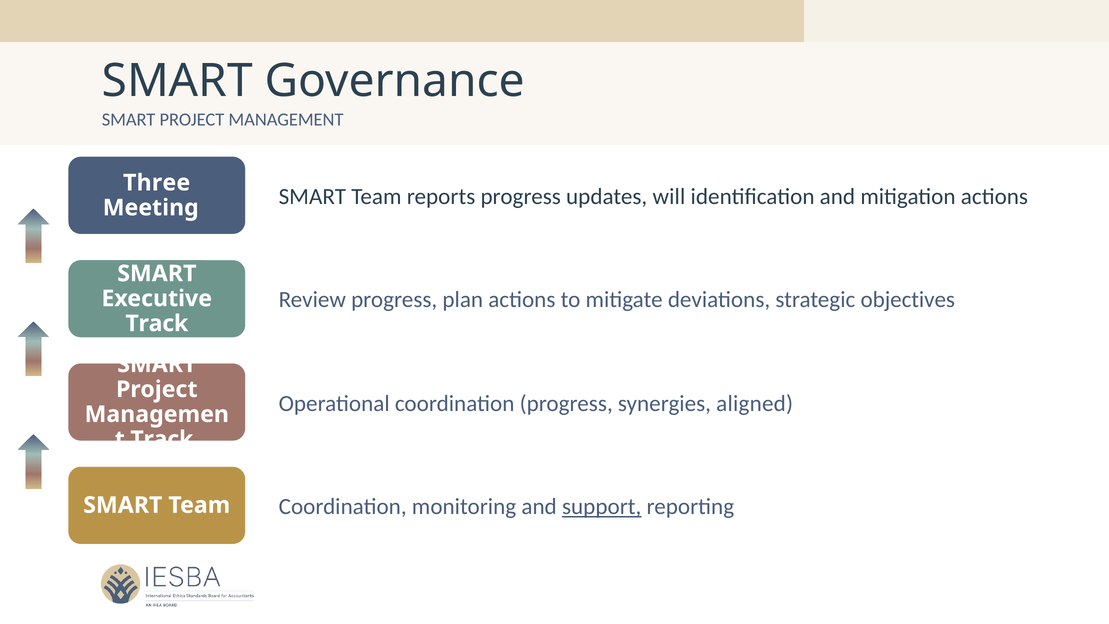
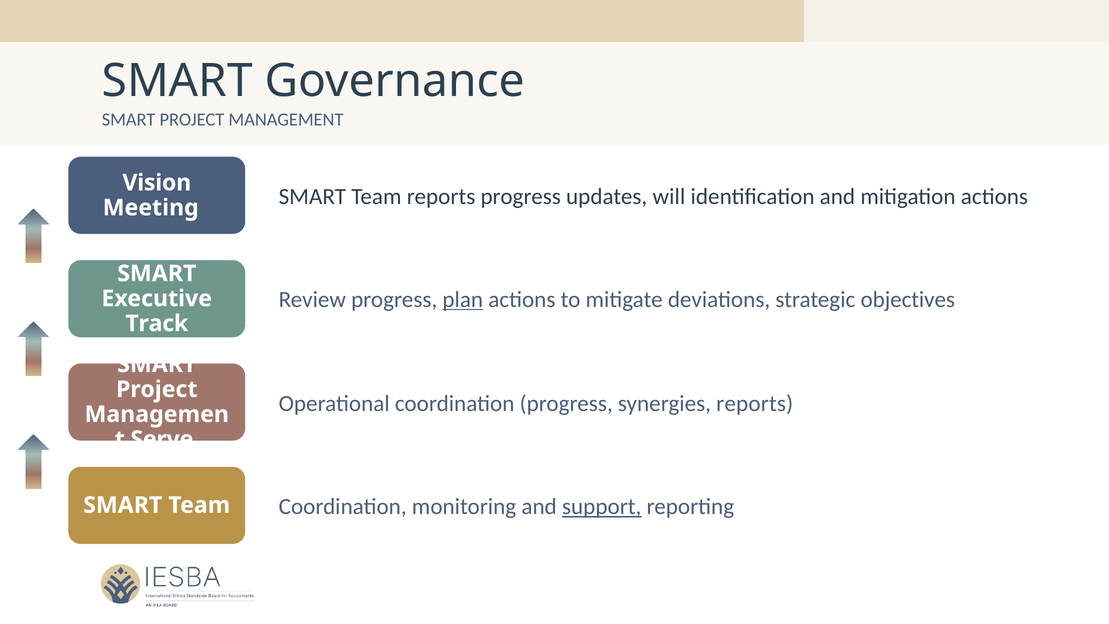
Three: Three -> Vision (157, 183)
plan underline: none -> present (463, 299)
synergies aligned: aligned -> reports (755, 403)
Track: Track -> Serve (162, 439)
